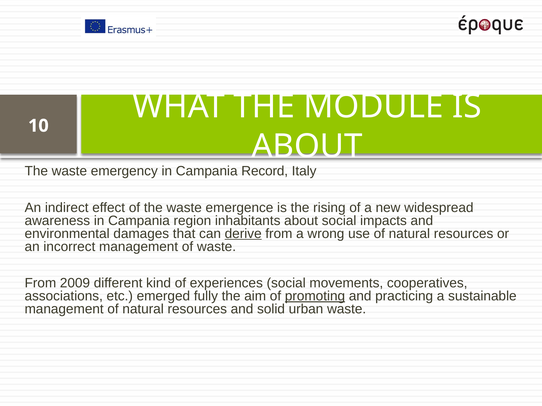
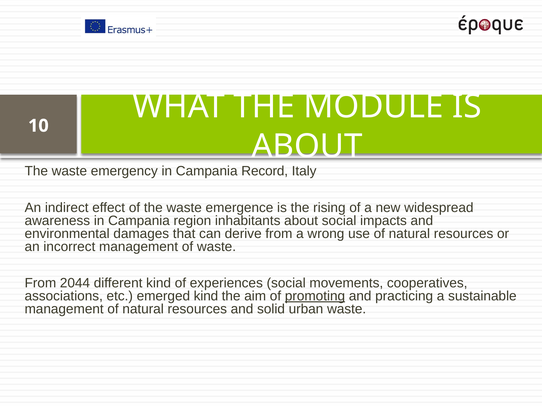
derive underline: present -> none (243, 234)
2009: 2009 -> 2044 (75, 283)
emerged fully: fully -> kind (206, 296)
